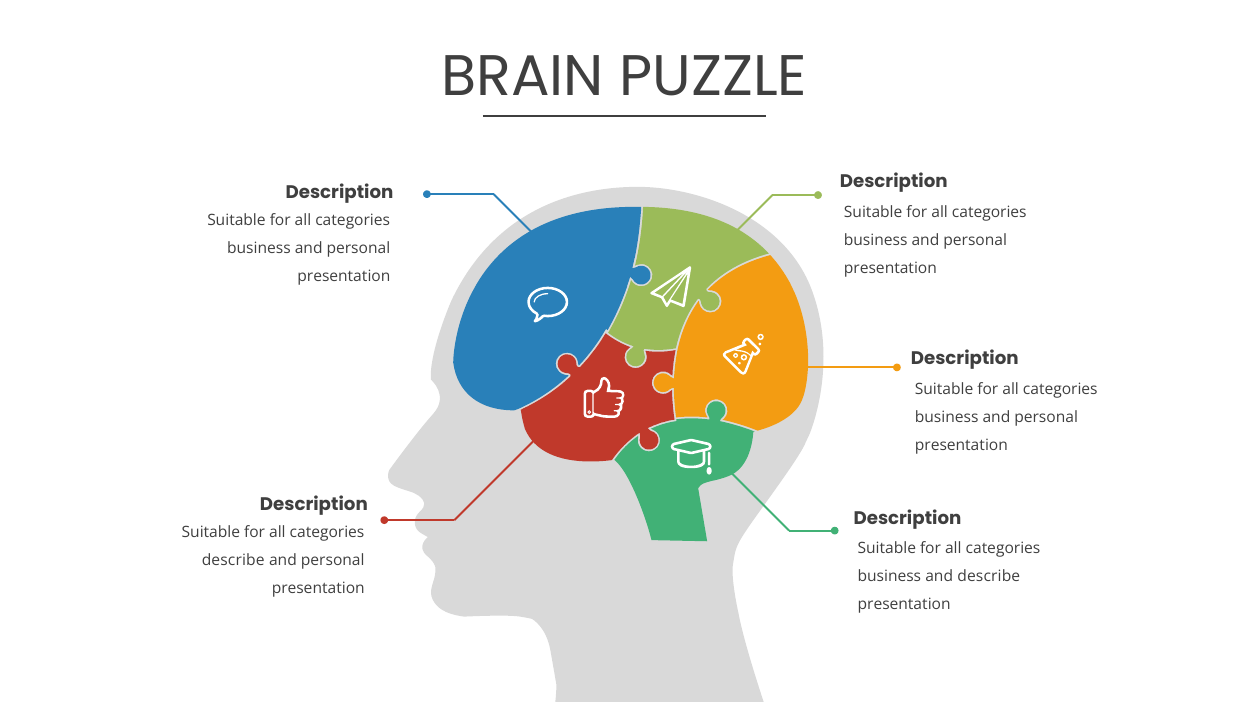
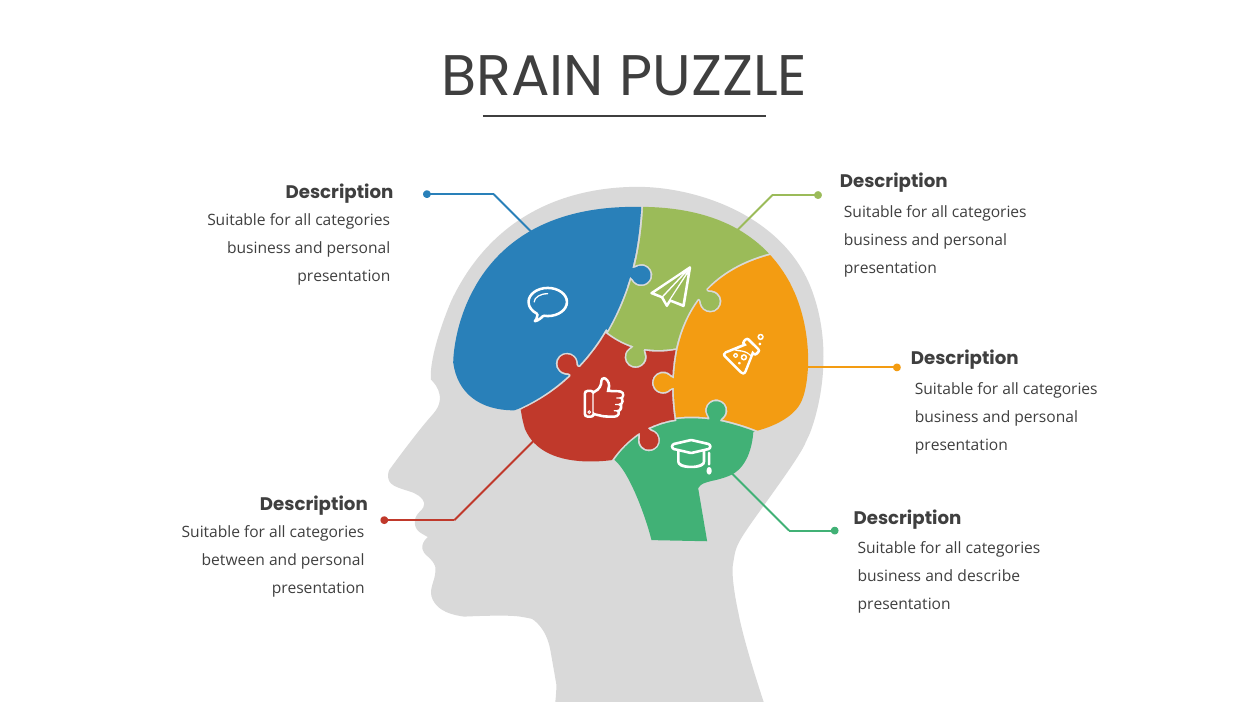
describe: describe -> between (233, 561)
